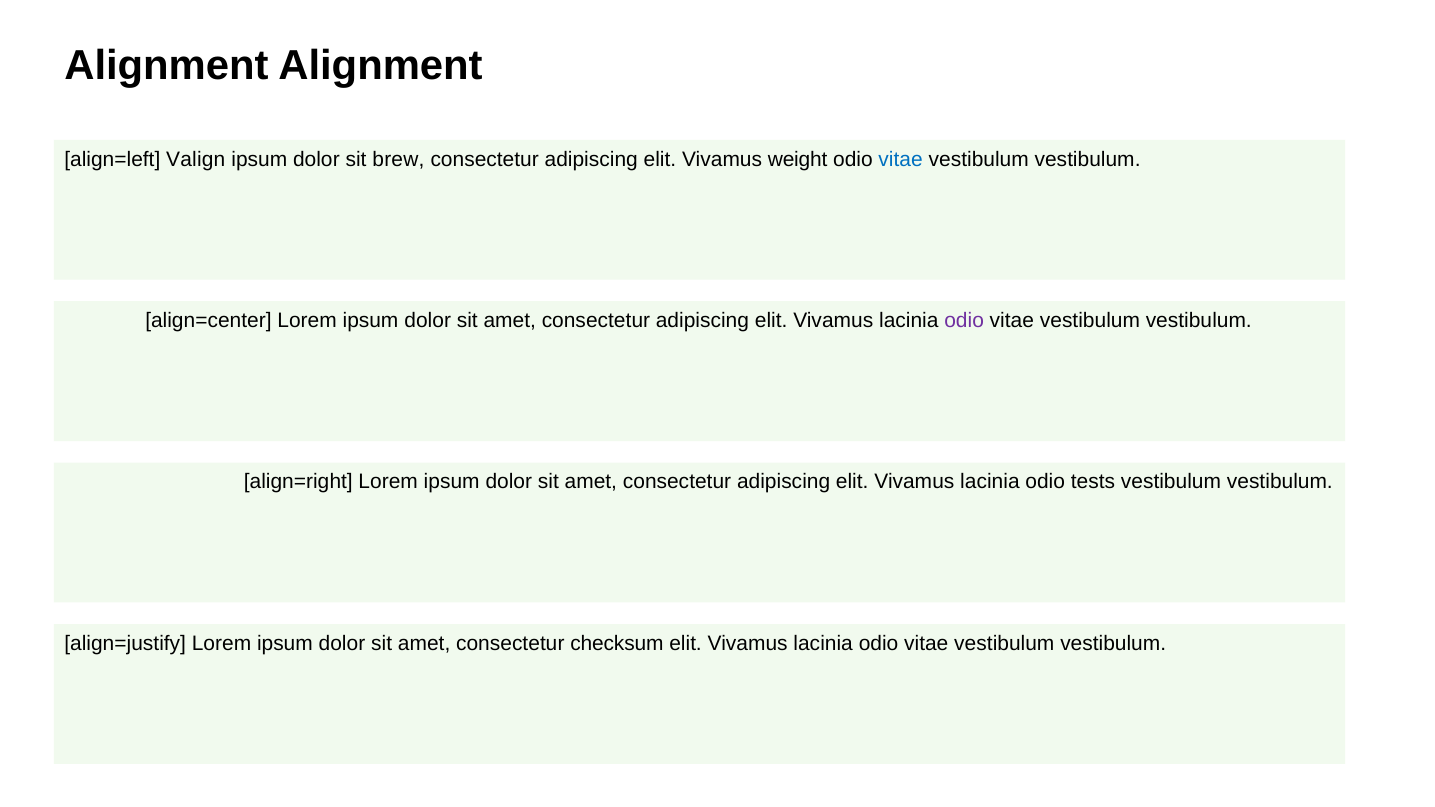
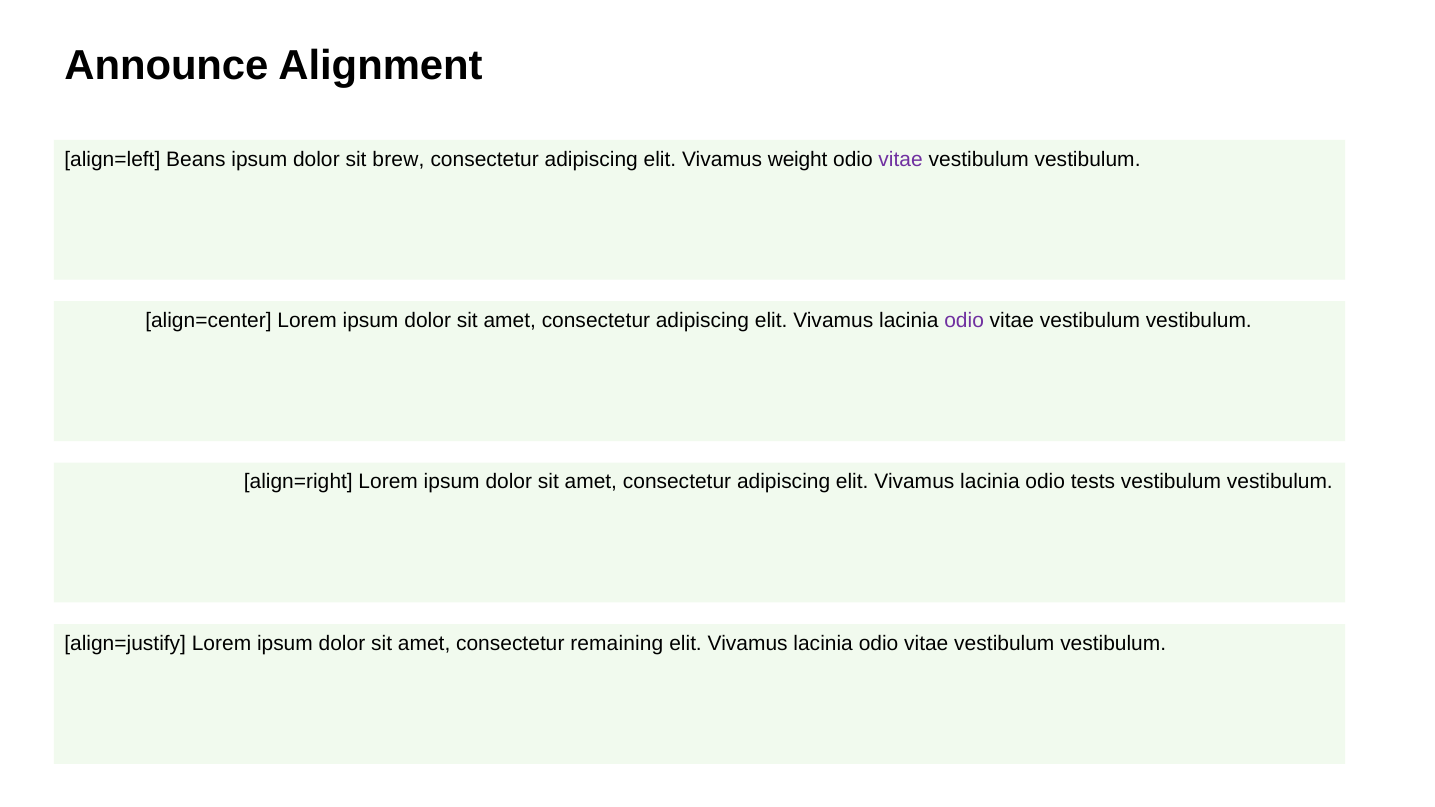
Alignment: Alignment -> Announce (166, 66)
Valign: Valign -> Beans (196, 159)
vitae colour: blue -> purple (901, 159)
checksum: checksum -> remaining (617, 643)
